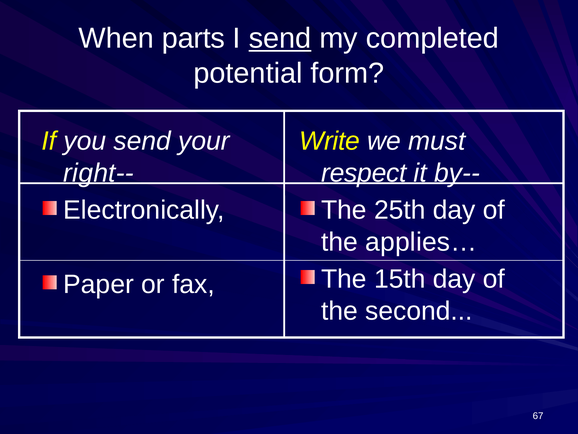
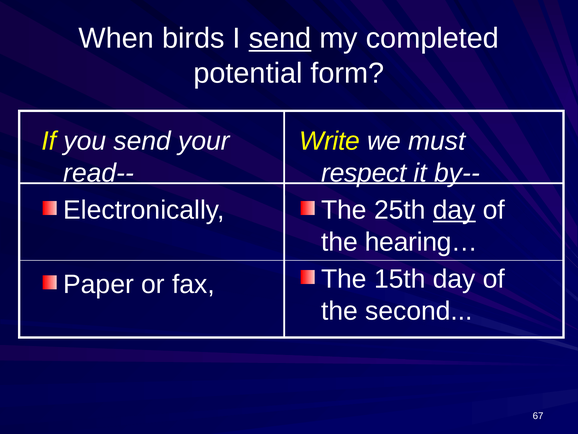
parts: parts -> birds (193, 38)
right--: right-- -> read-- (99, 173)
day underline: none -> present (454, 210)
applies…: applies… -> hearing… (421, 242)
